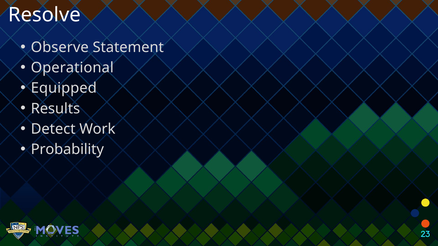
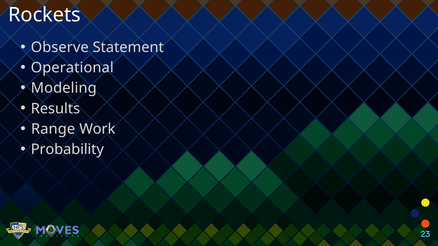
Resolve: Resolve -> Rockets (45, 15)
Equipped: Equipped -> Modeling (64, 88)
Detect: Detect -> Range (53, 129)
